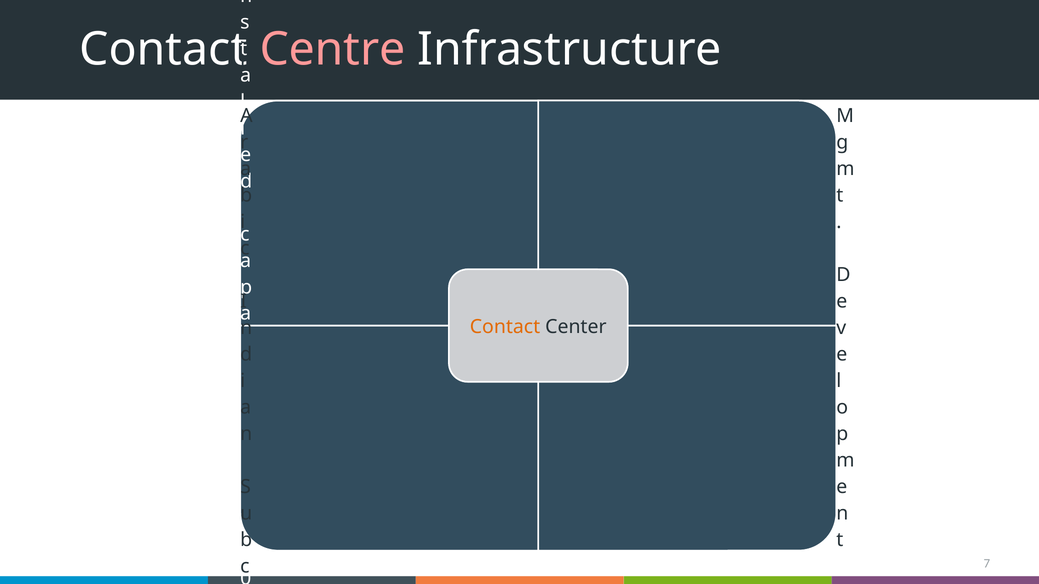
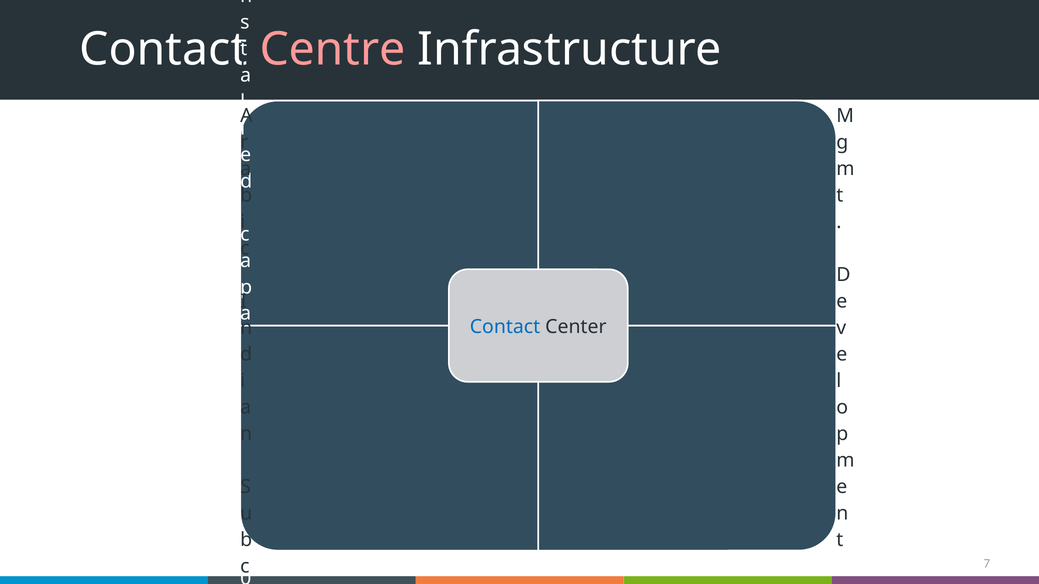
Contact colour: orange -> blue (505, 327)
